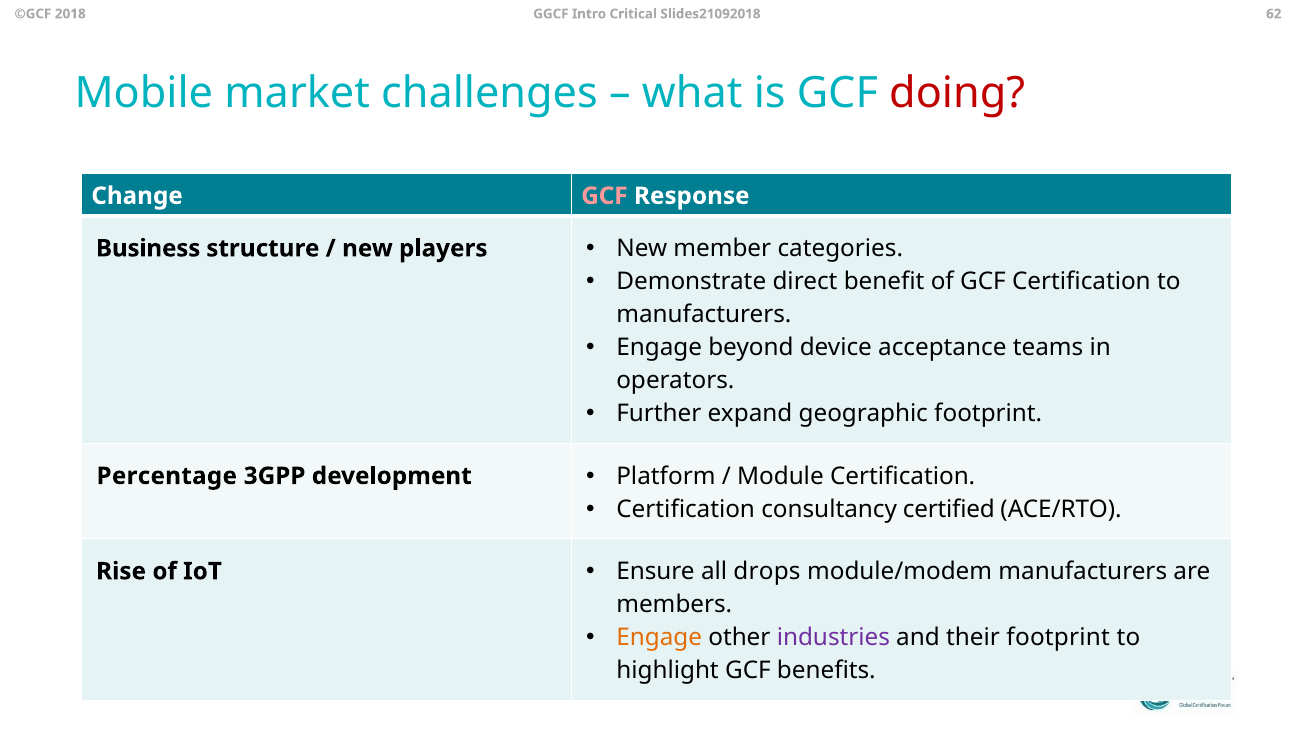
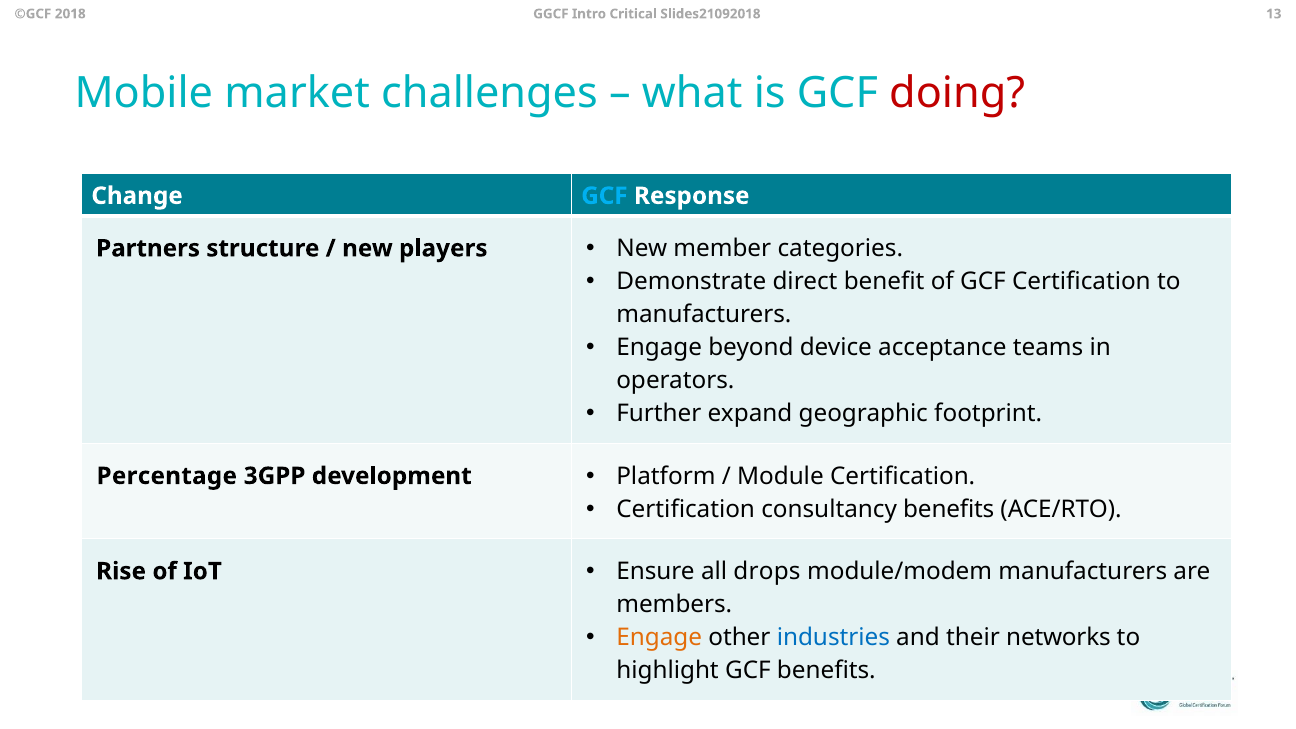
62: 62 -> 13 (1274, 14)
GCF colour: pink -> light blue (604, 196)
Business: Business -> Partners (148, 248)
consultancy certified: certified -> benefits (949, 509)
industries colour: purple -> blue (833, 637)
their footprint: footprint -> networks (1058, 637)
